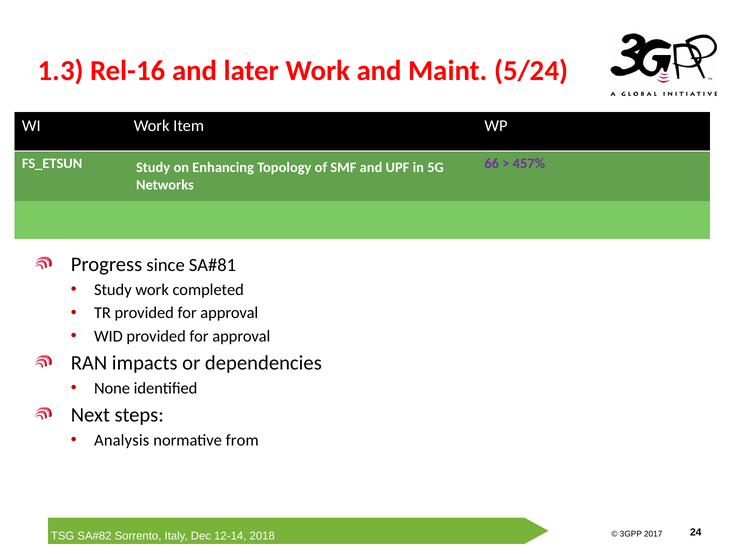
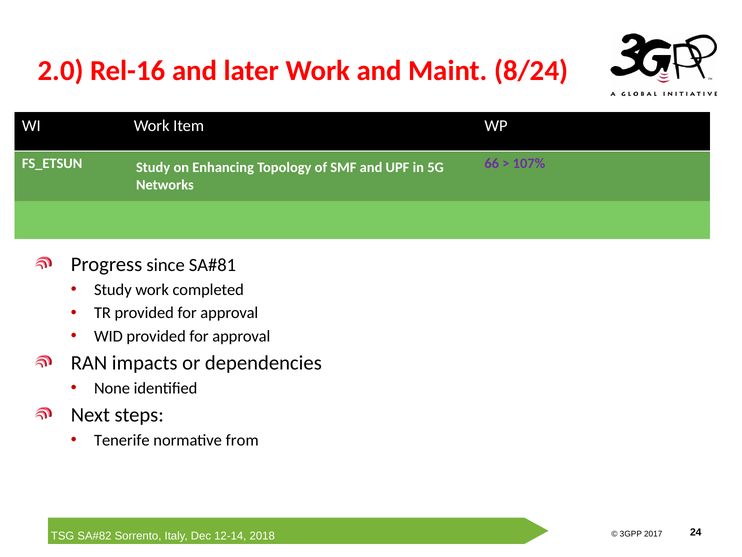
1.3: 1.3 -> 2.0 (61, 71)
5/24: 5/24 -> 8/24 (531, 71)
457%: 457% -> 107% (529, 164)
Analysis: Analysis -> Tenerife (122, 440)
